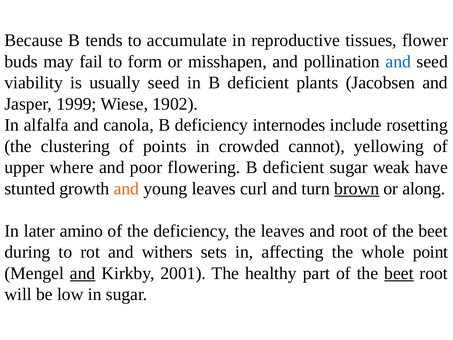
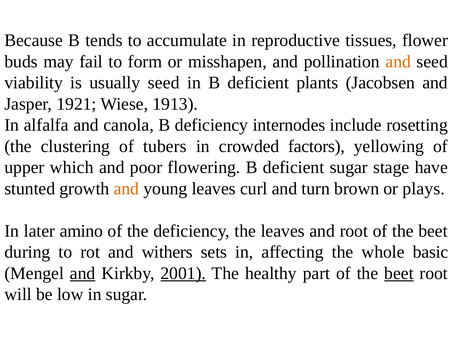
and colour: blue -> orange (398, 62)
1999: 1999 -> 1921 (76, 104)
1902: 1902 -> 1913 (175, 104)
points: points -> tubers (165, 146)
cannot: cannot -> factors (317, 146)
where: where -> which (72, 167)
weak: weak -> stage (391, 167)
brown underline: present -> none (357, 189)
along: along -> plays (424, 189)
point: point -> basic (430, 252)
2001 underline: none -> present (183, 273)
